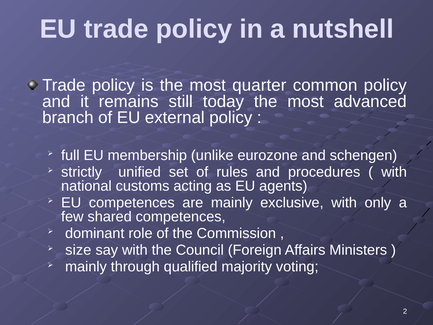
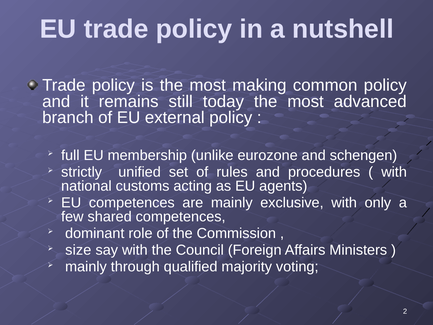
quarter: quarter -> making (259, 85)
